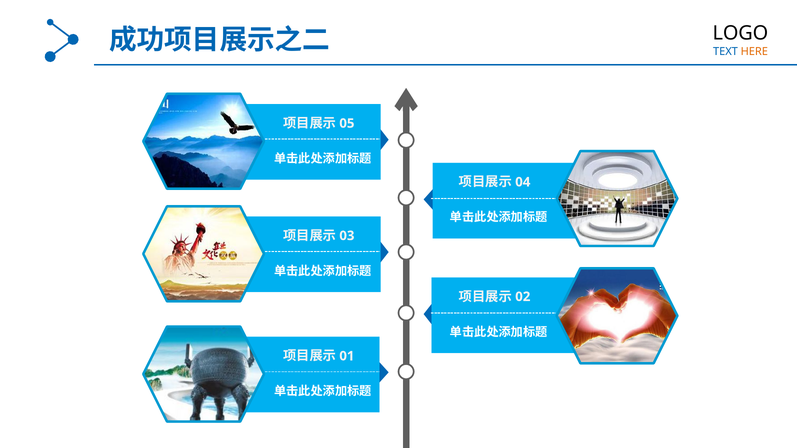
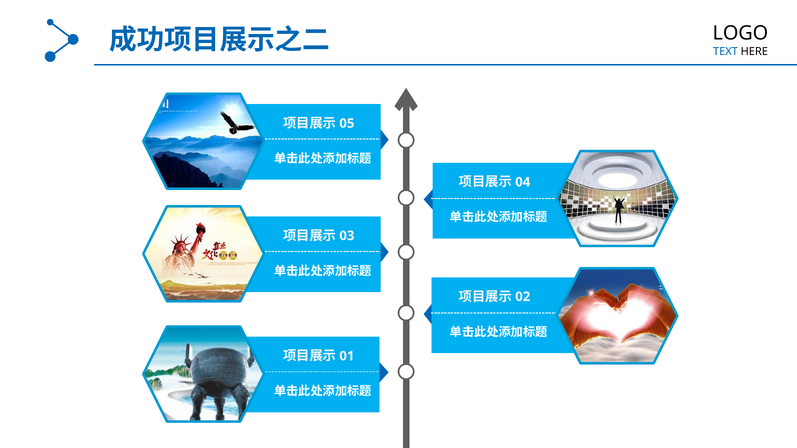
HERE colour: orange -> black (754, 51)
